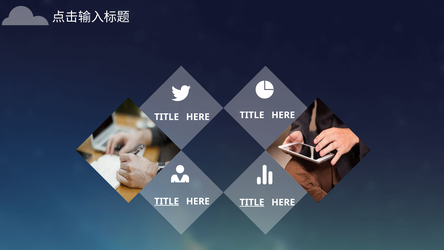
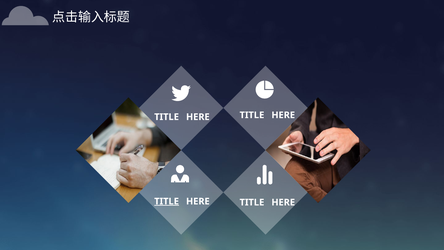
TITLE underline: present -> none (252, 202)
